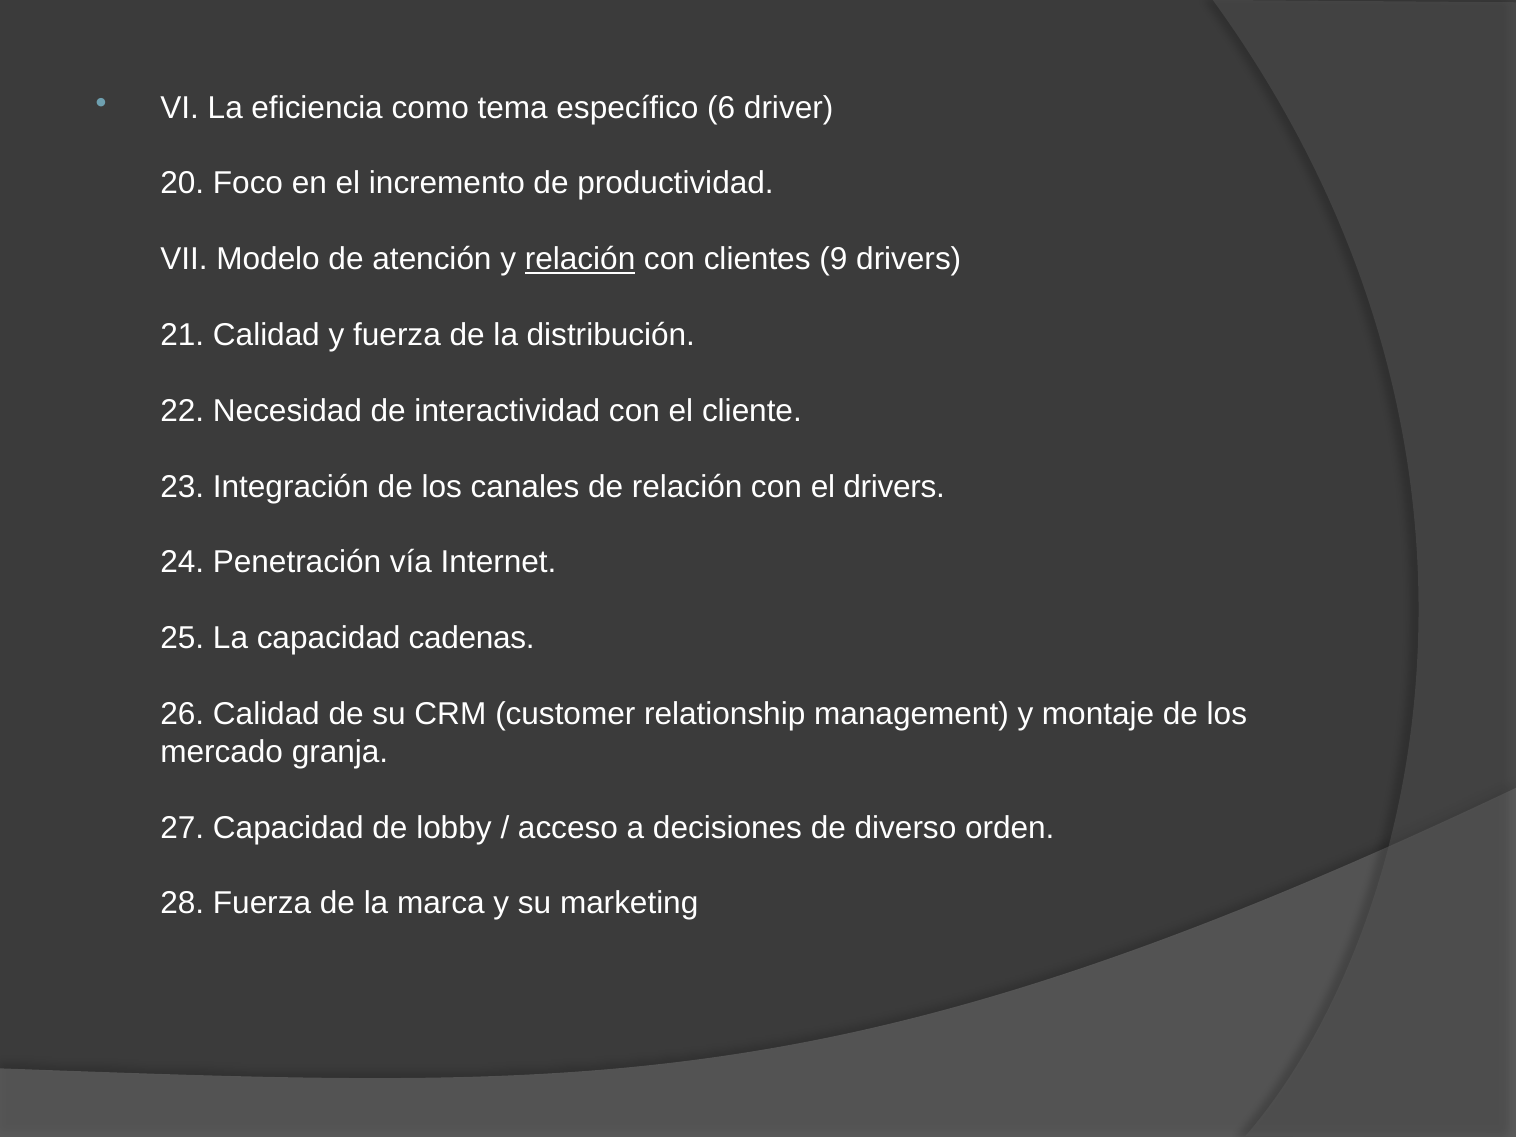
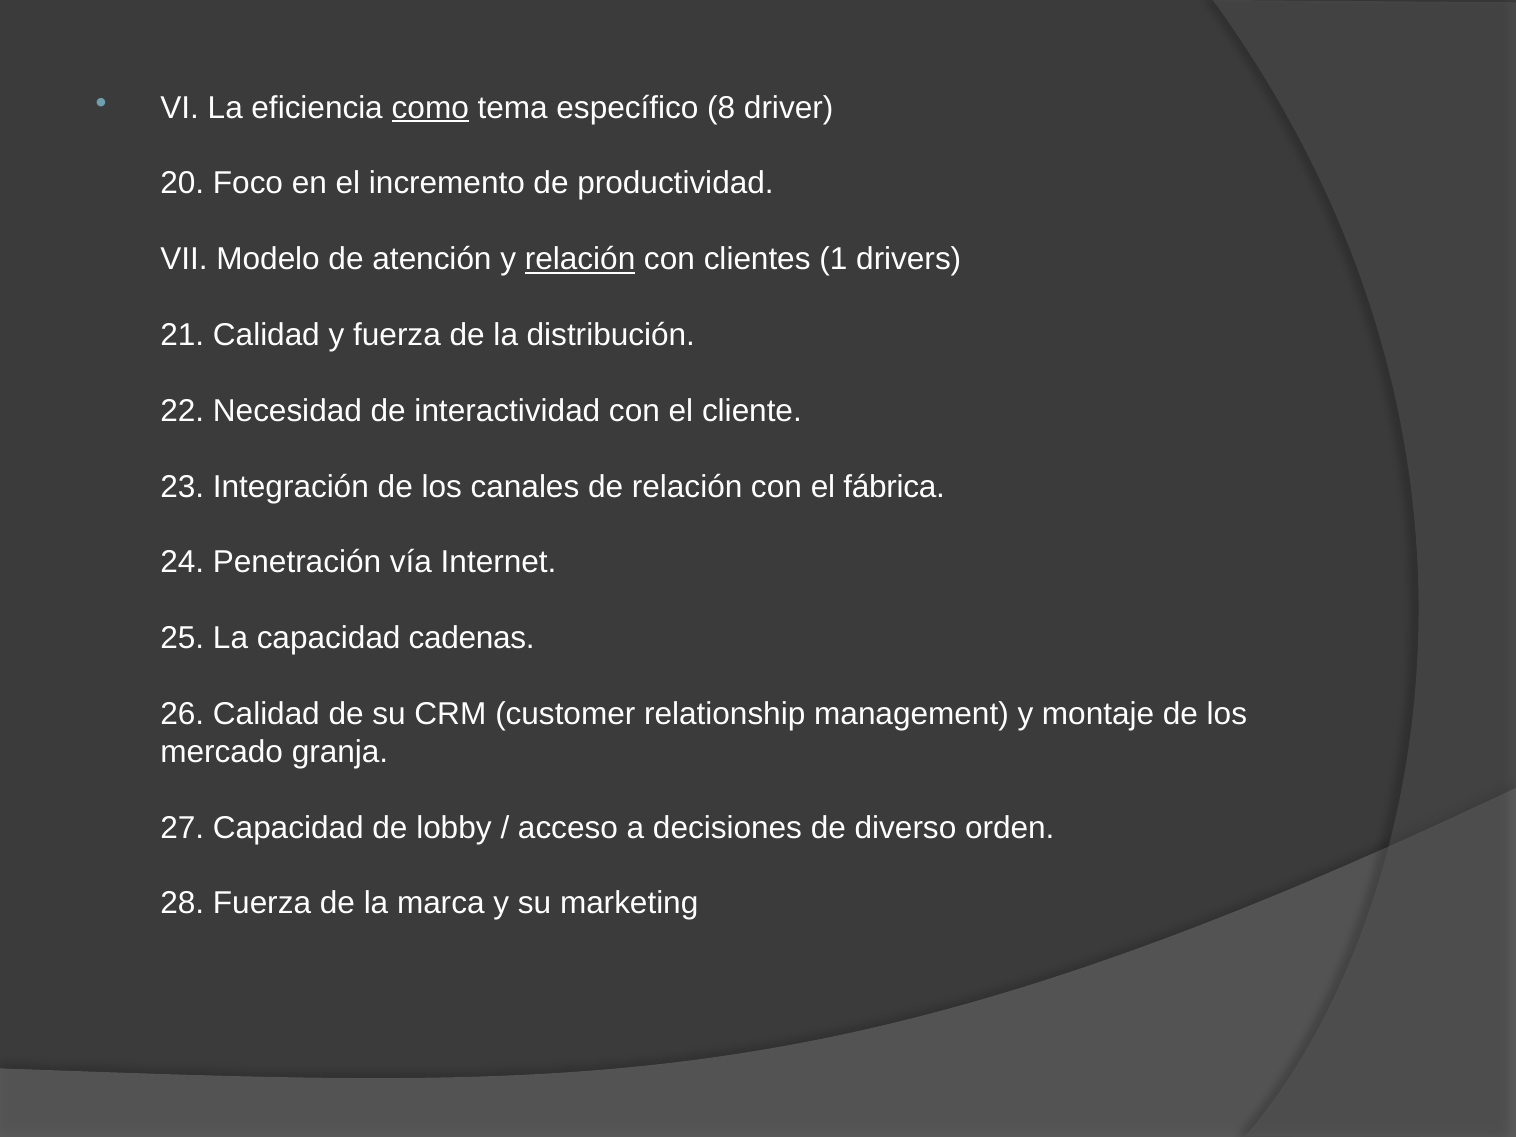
como underline: none -> present (430, 108)
6: 6 -> 8 (721, 108)
9: 9 -> 1 (833, 259)
el drivers: drivers -> fábrica (894, 487)
